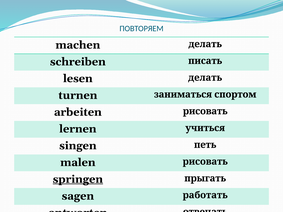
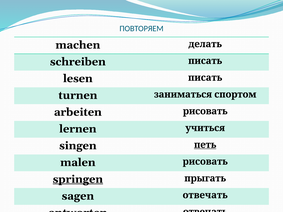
lesen делать: делать -> писать (205, 78)
петь underline: none -> present (205, 145)
sagen работать: работать -> отвечать (205, 195)
